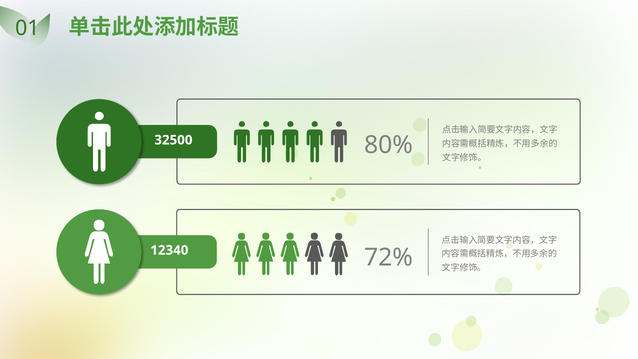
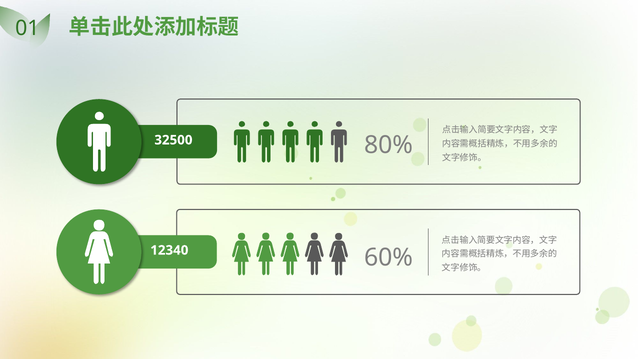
72%: 72% -> 60% (388, 257)
